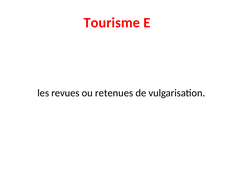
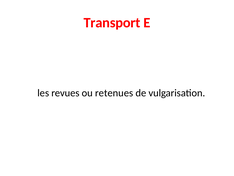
Tourisme: Tourisme -> Transport (112, 23)
